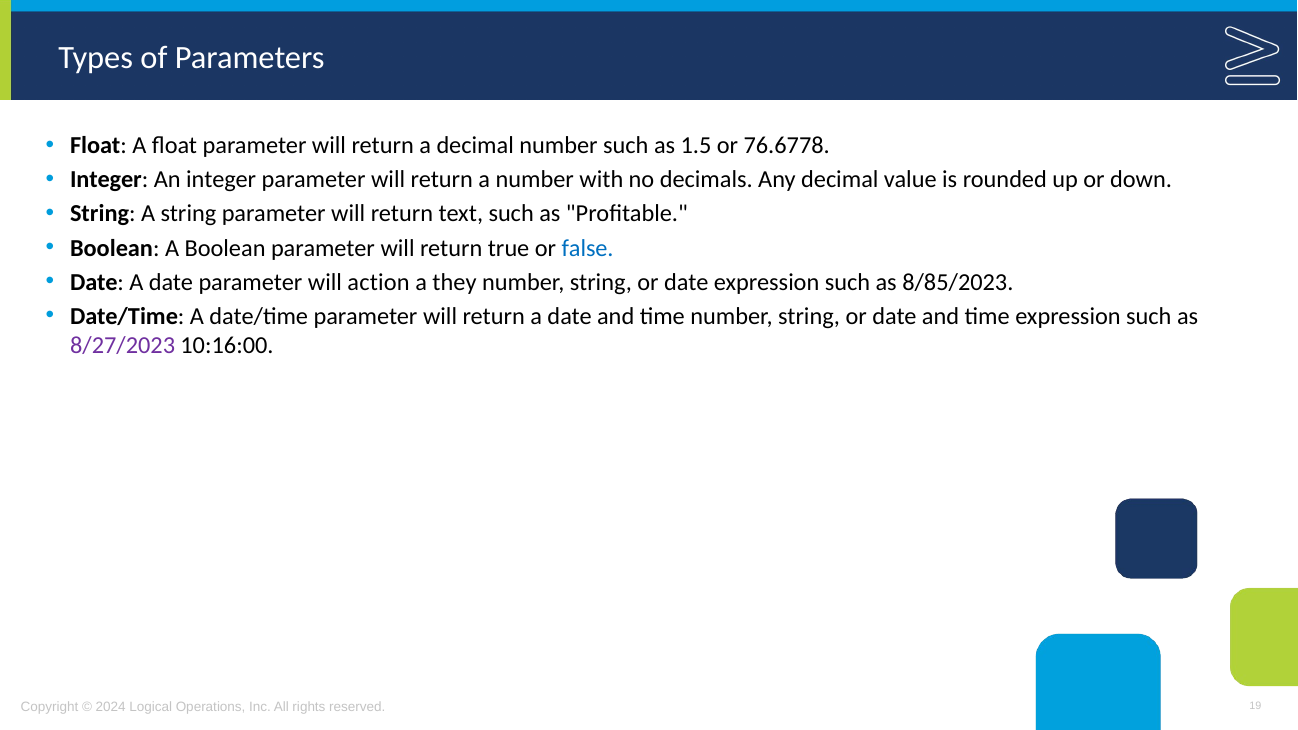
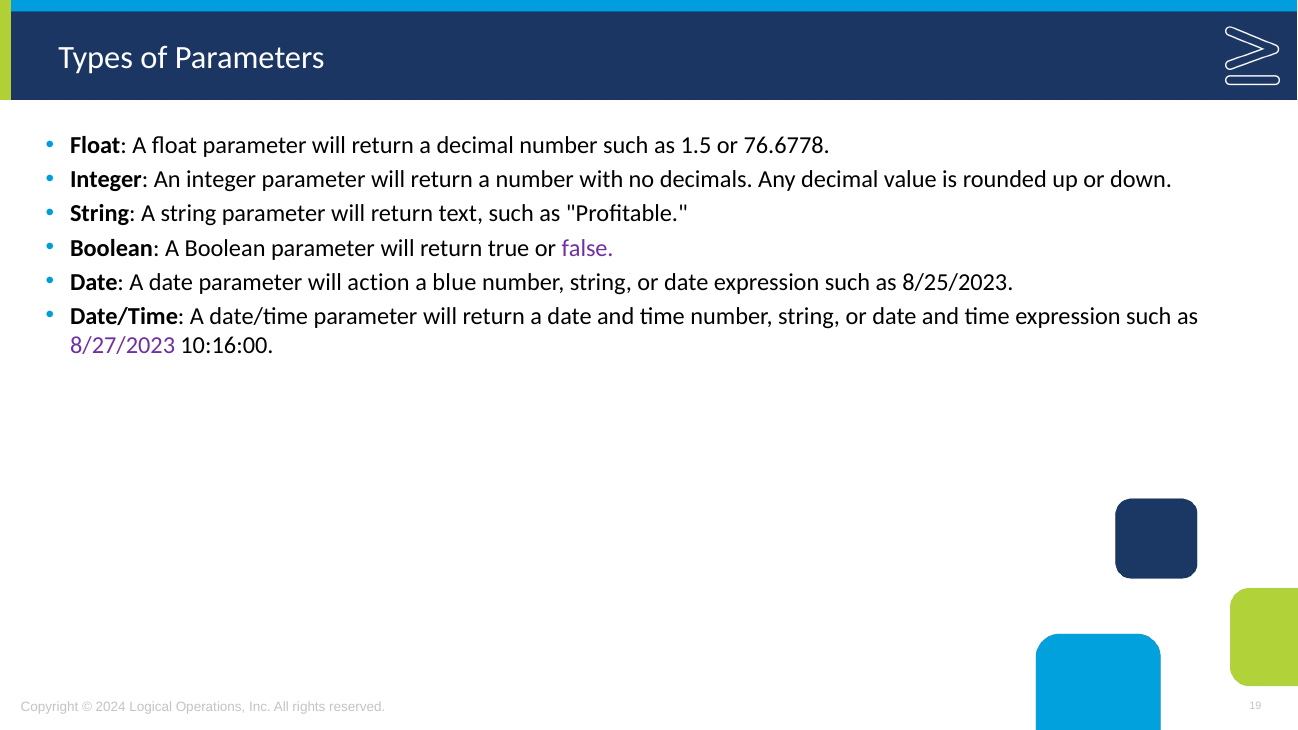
false colour: blue -> purple (588, 248)
they: they -> blue (454, 282)
8/85/2023: 8/85/2023 -> 8/25/2023 (958, 282)
